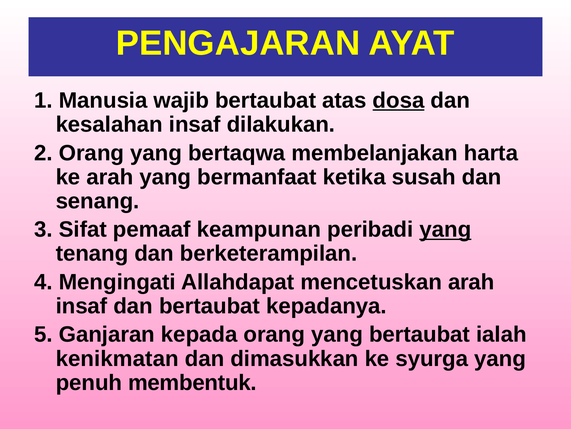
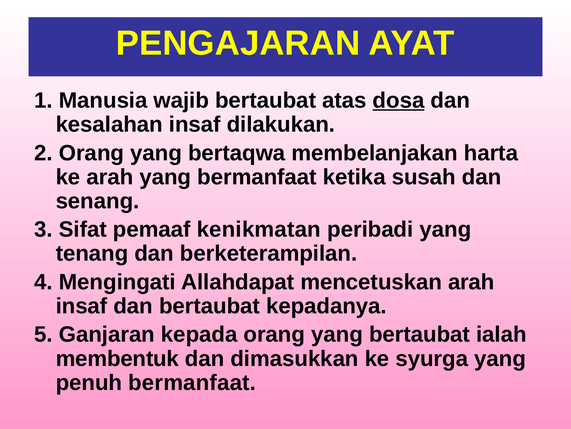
keampunan: keampunan -> kenikmatan (259, 229)
yang underline: present -> none (445, 229)
kenikmatan: kenikmatan -> membentuk (117, 358)
penuh membentuk: membentuk -> bermanfaat (192, 382)
